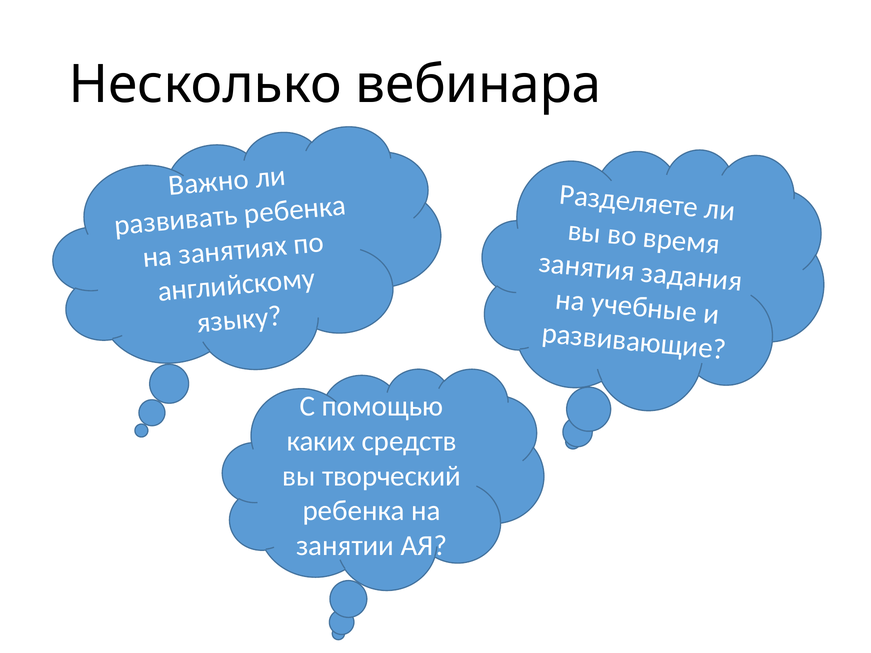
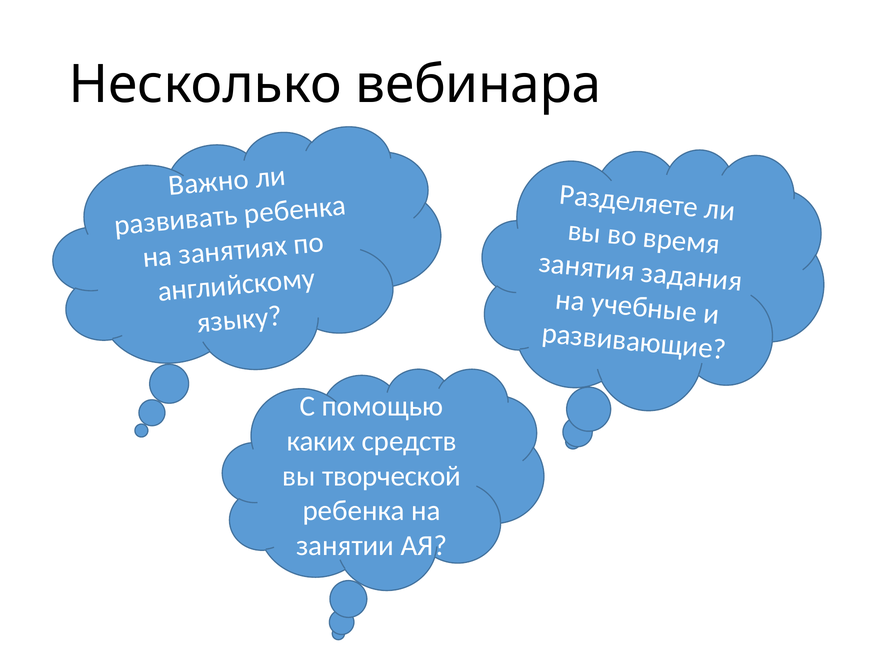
творческий: творческий -> творческой (392, 476)
